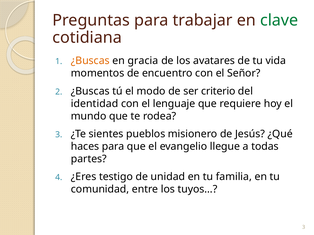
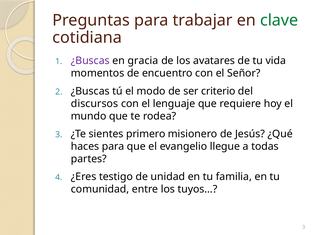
¿Buscas colour: orange -> purple (90, 61)
identidad: identidad -> discursos (95, 104)
pueblos: pueblos -> primero (146, 134)
